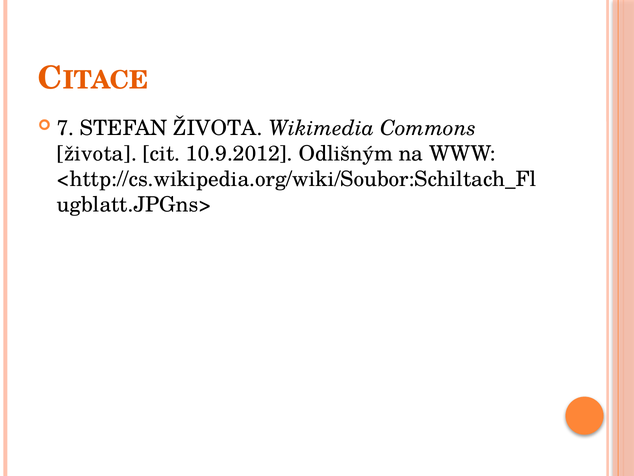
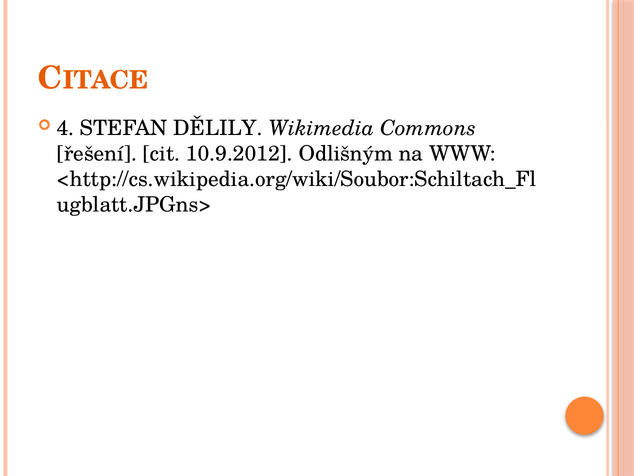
7: 7 -> 4 (66, 128)
STEFAN ŽIVOTA: ŽIVOTA -> DĚLILY (218, 128)
života: života -> řešení (97, 154)
